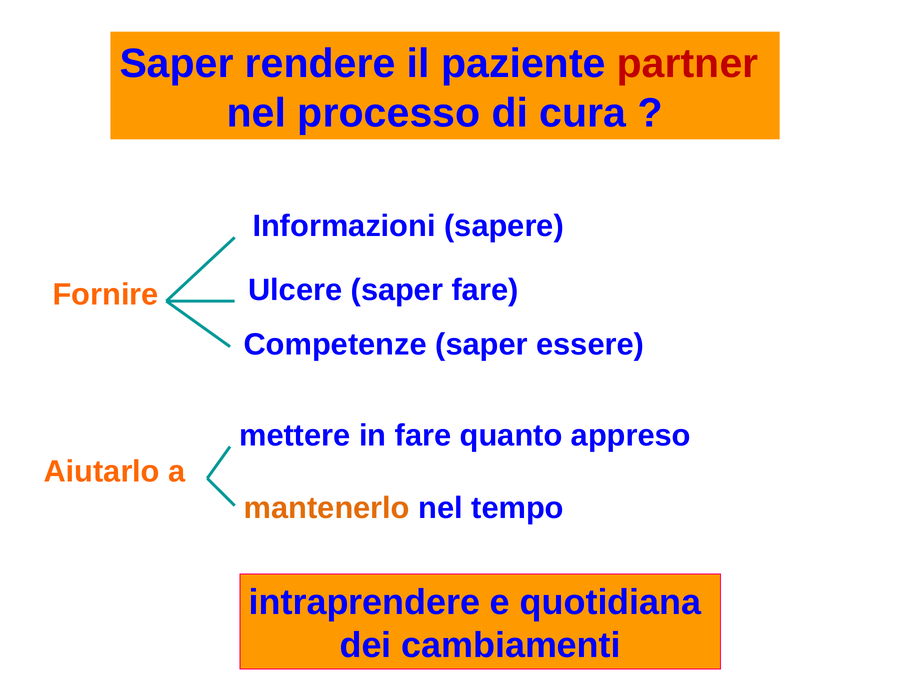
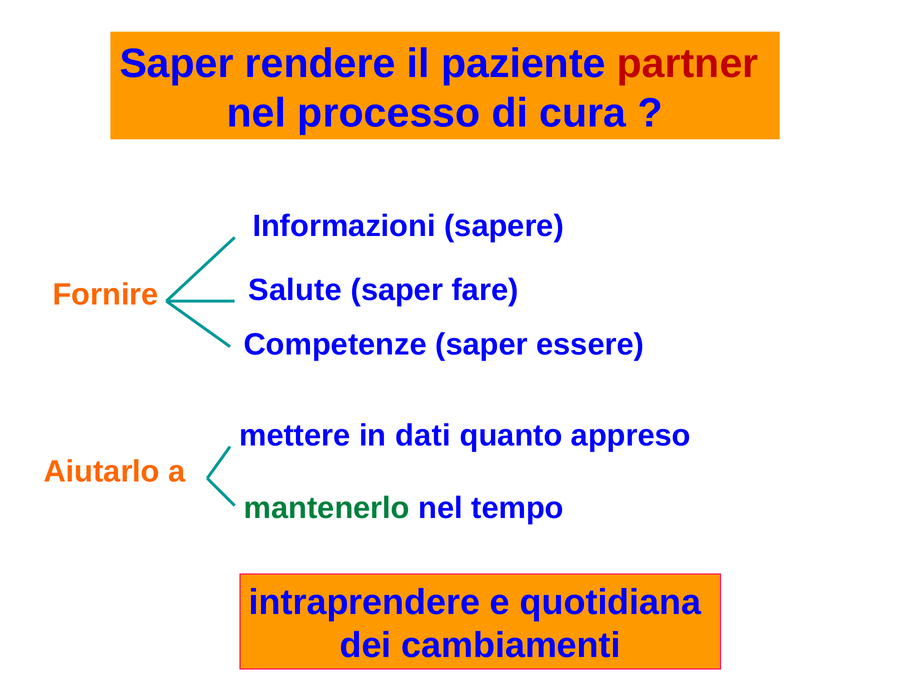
Ulcere: Ulcere -> Salute (295, 290)
in fare: fare -> dati (423, 435)
mantenerlo colour: orange -> green (327, 508)
